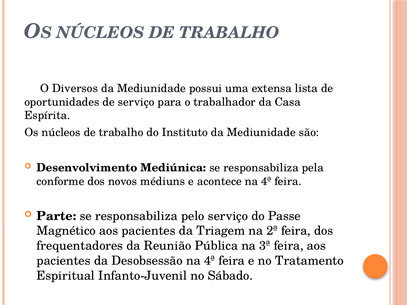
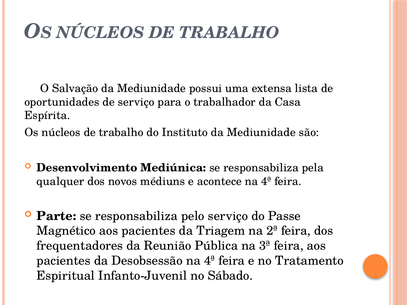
Diversos: Diversos -> Salvação (75, 88)
conforme: conforme -> qualquer (60, 181)
